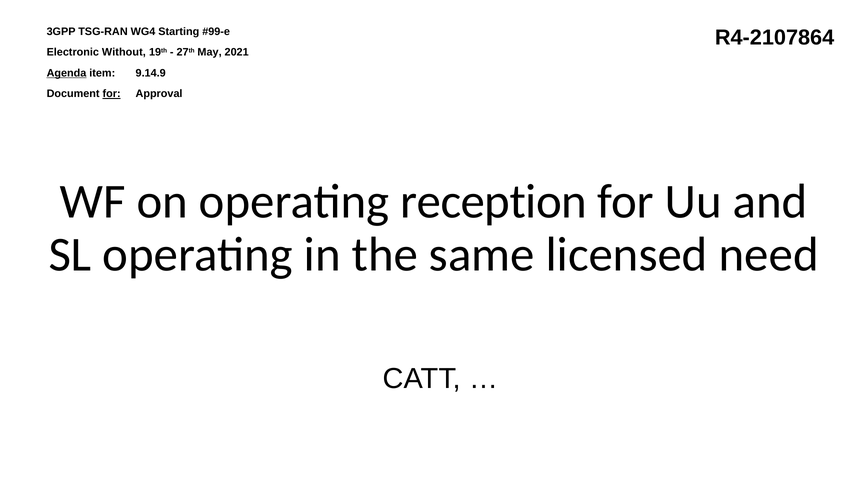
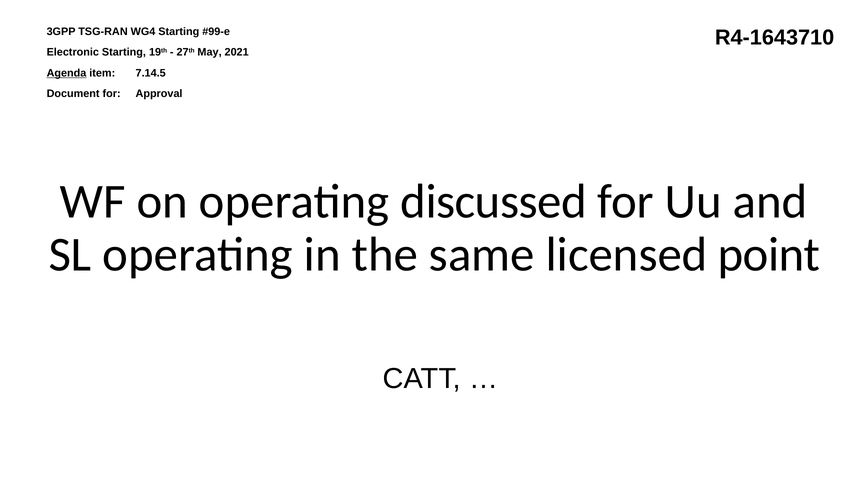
R4-2107864: R4-2107864 -> R4-1643710 (775, 37)
Electronic Without: Without -> Starting (124, 52)
9.14.9: 9.14.9 -> 7.14.5 (151, 73)
for underline: present -> none (112, 94)
reception: reception -> discussed (494, 202)
need: need -> point (769, 255)
